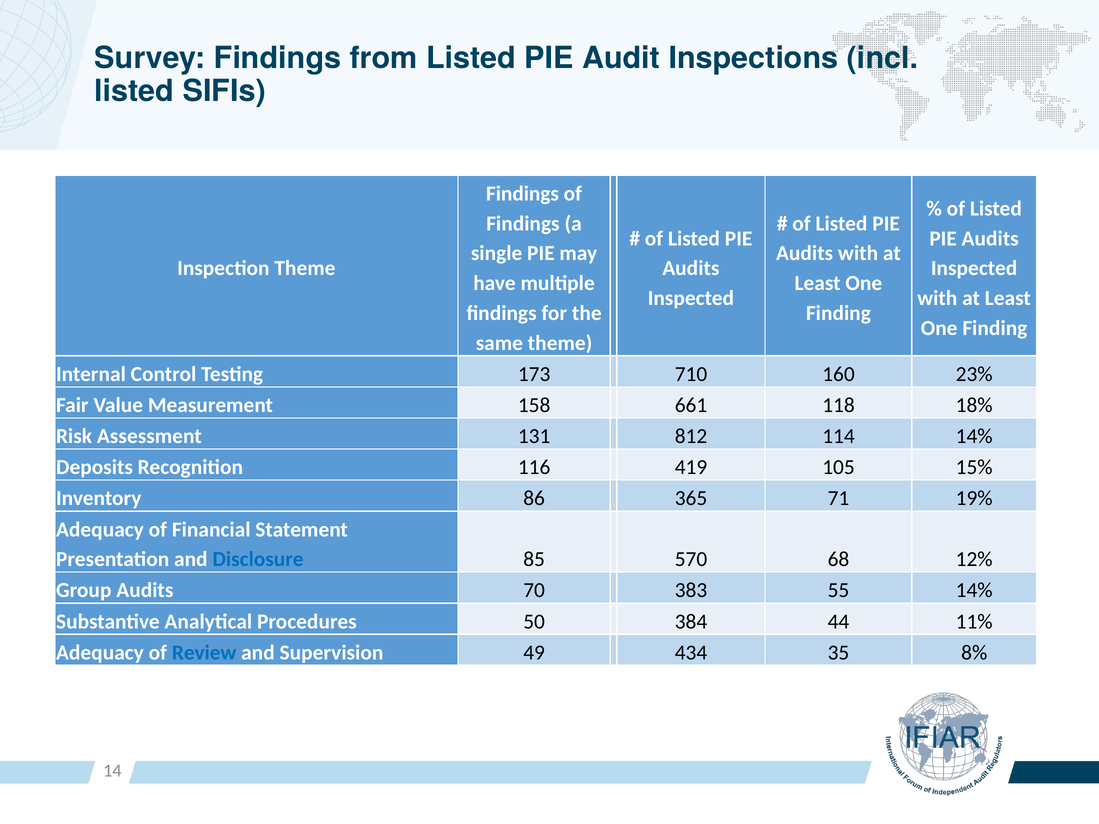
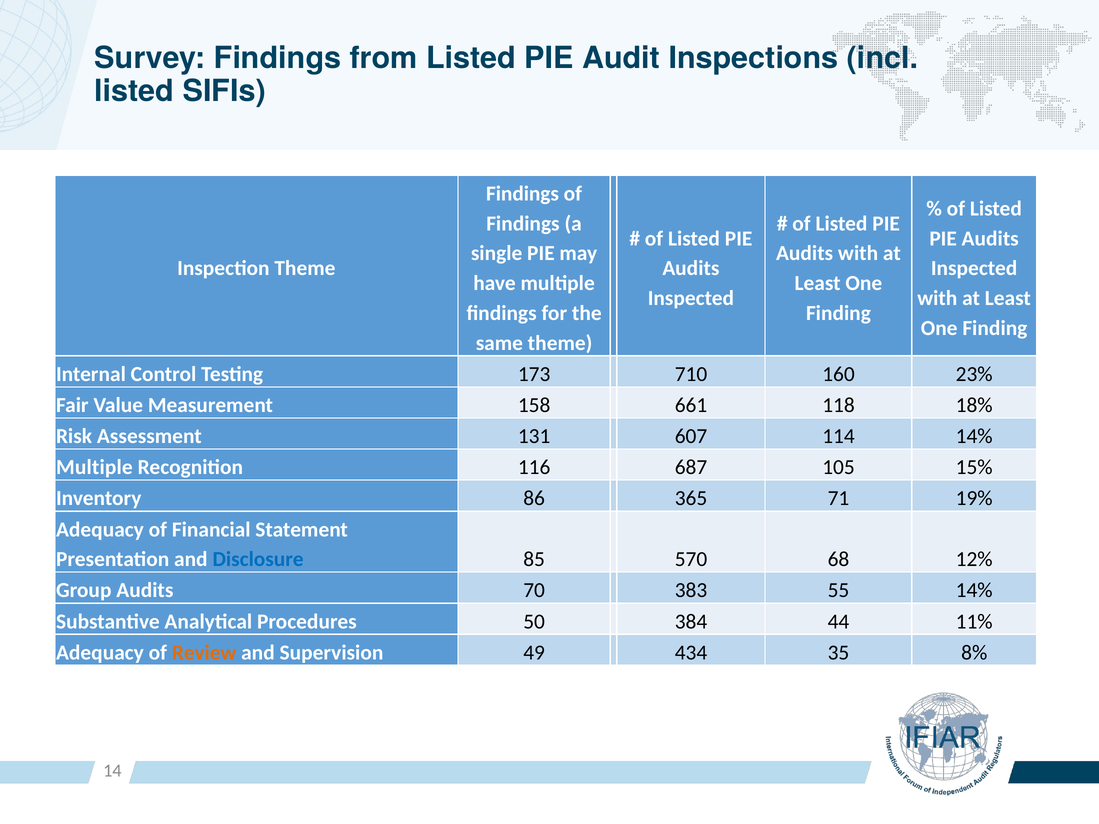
812: 812 -> 607 (691, 436)
Deposits: Deposits -> Multiple (94, 468)
419: 419 -> 687 (691, 468)
Review colour: blue -> orange (204, 653)
